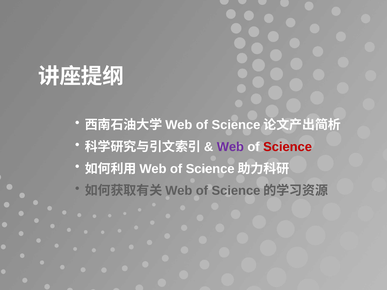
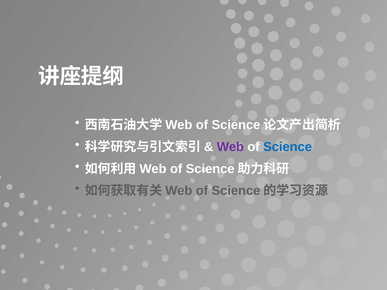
Science colour: red -> blue (288, 147)
